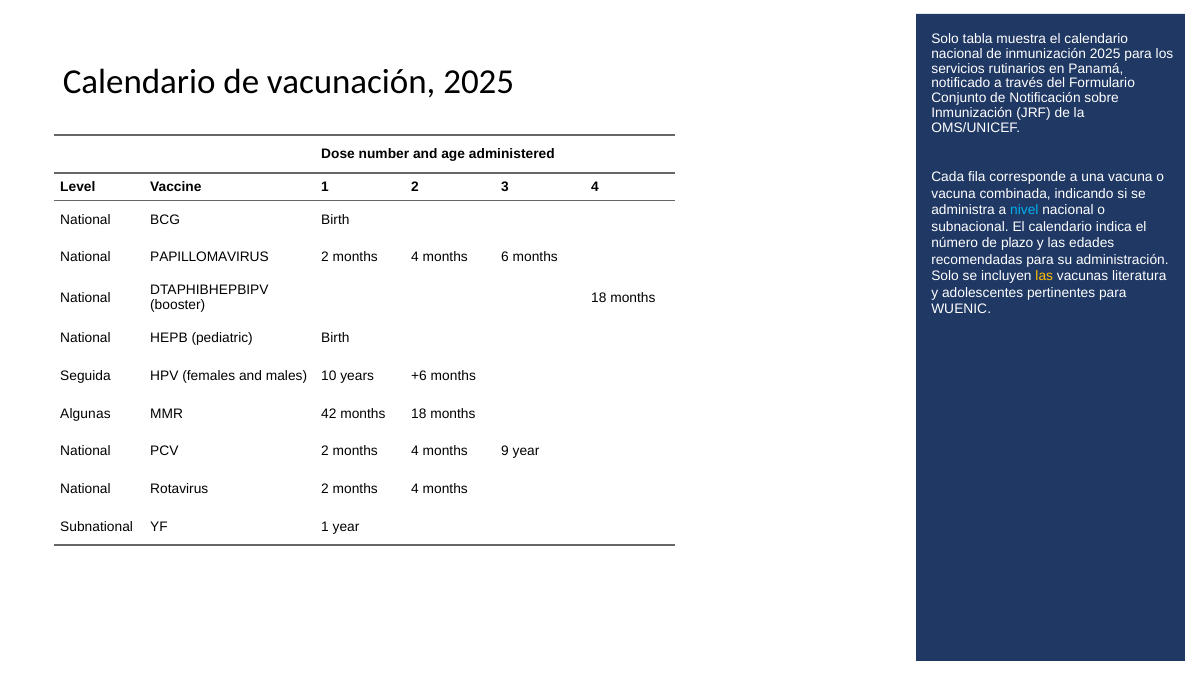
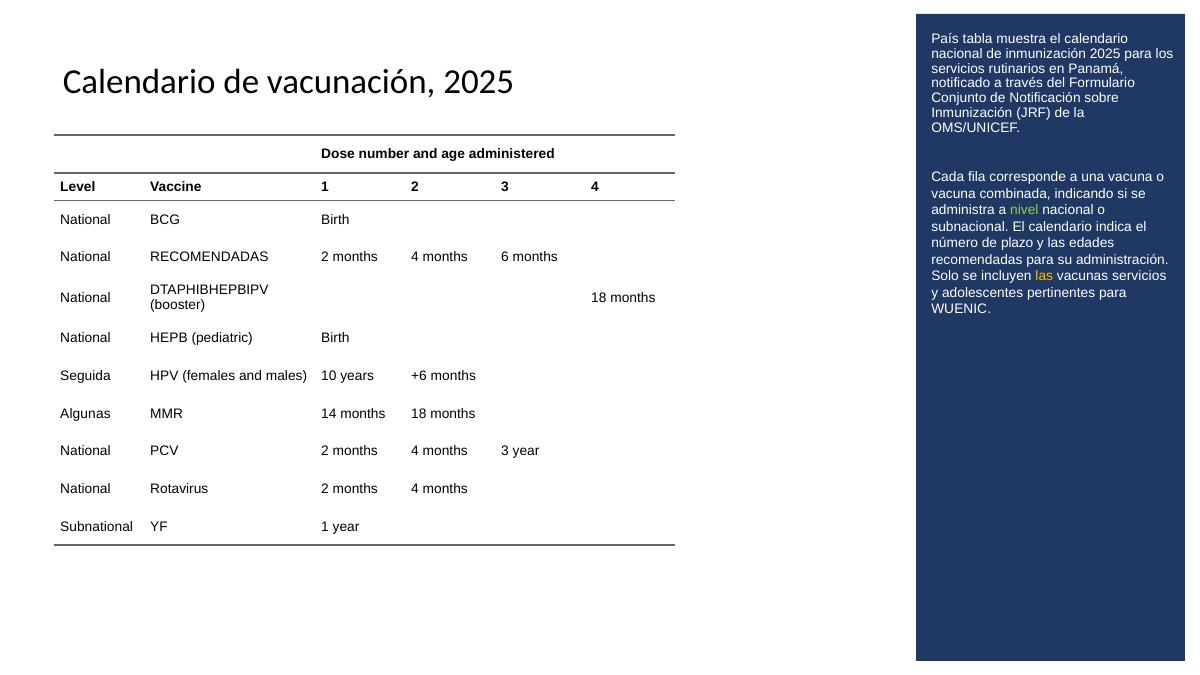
Solo: Solo -> País (945, 39)
nivel colour: light blue -> light green (1024, 210)
National PAPILLOMAVIRUS: PAPILLOMAVIRUS -> RECOMENDADAS (209, 257)
vacunas literatura: literatura -> servicios (1139, 276)
42: 42 -> 14 (329, 414)
months 9: 9 -> 3 (505, 451)
